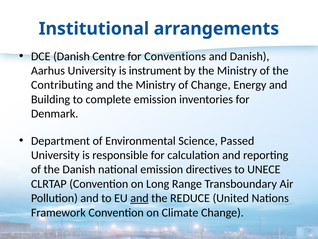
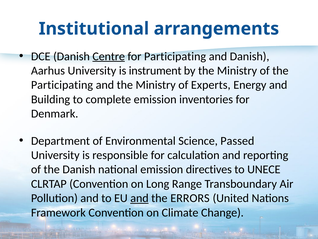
Centre underline: none -> present (109, 56)
for Conventions: Conventions -> Participating (175, 56)
Contributing: Contributing -> Participating (62, 85)
of Change: Change -> Experts (211, 85)
REDUCE: REDUCE -> ERRORS (190, 198)
